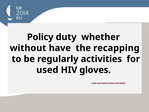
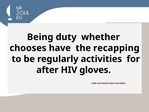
Policy: Policy -> Being (40, 37)
without: without -> chooses (28, 48)
used: used -> after (47, 70)
